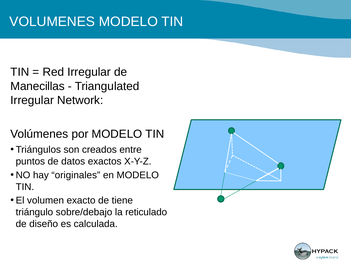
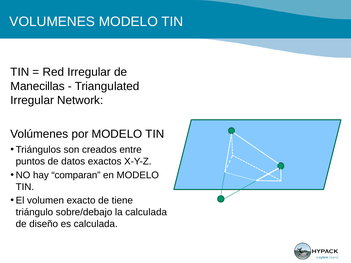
originales: originales -> comparan (76, 175)
la reticulado: reticulado -> calculada (146, 212)
